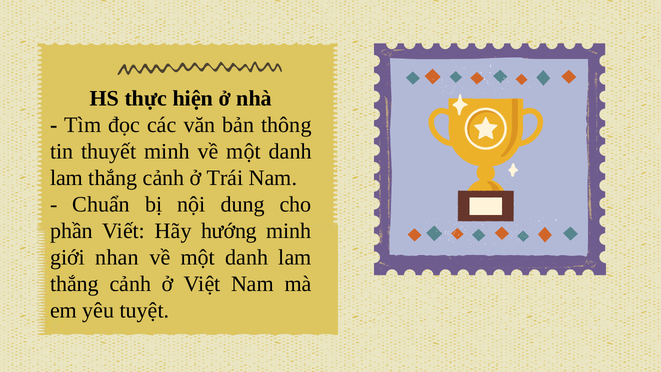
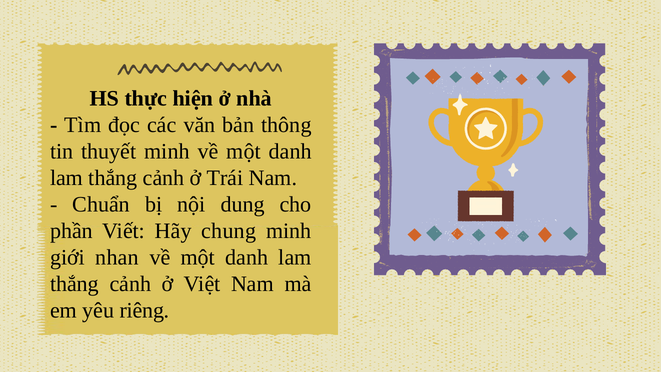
hướng: hướng -> chung (229, 231)
tuyệt: tuyệt -> riêng (145, 310)
